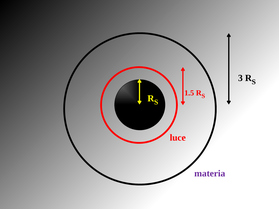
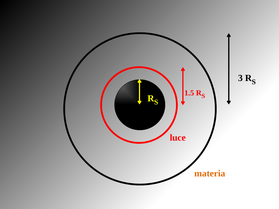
materia colour: purple -> orange (210, 174)
